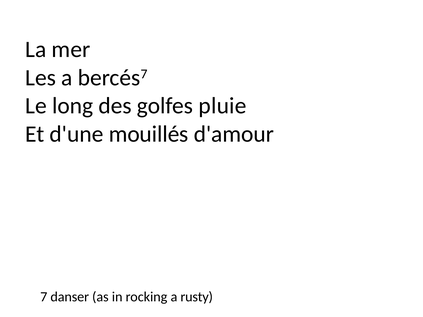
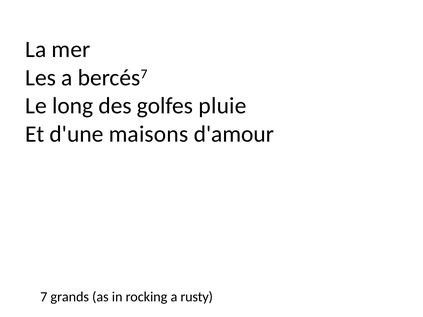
mouillés: mouillés -> maisons (148, 134)
danser: danser -> grands (70, 297)
